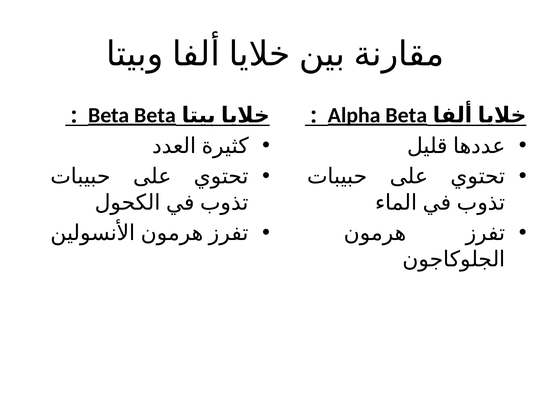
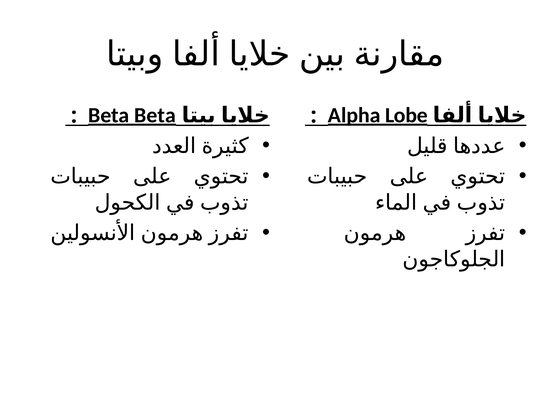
Alpha Beta: Beta -> Lobe (406, 115)
